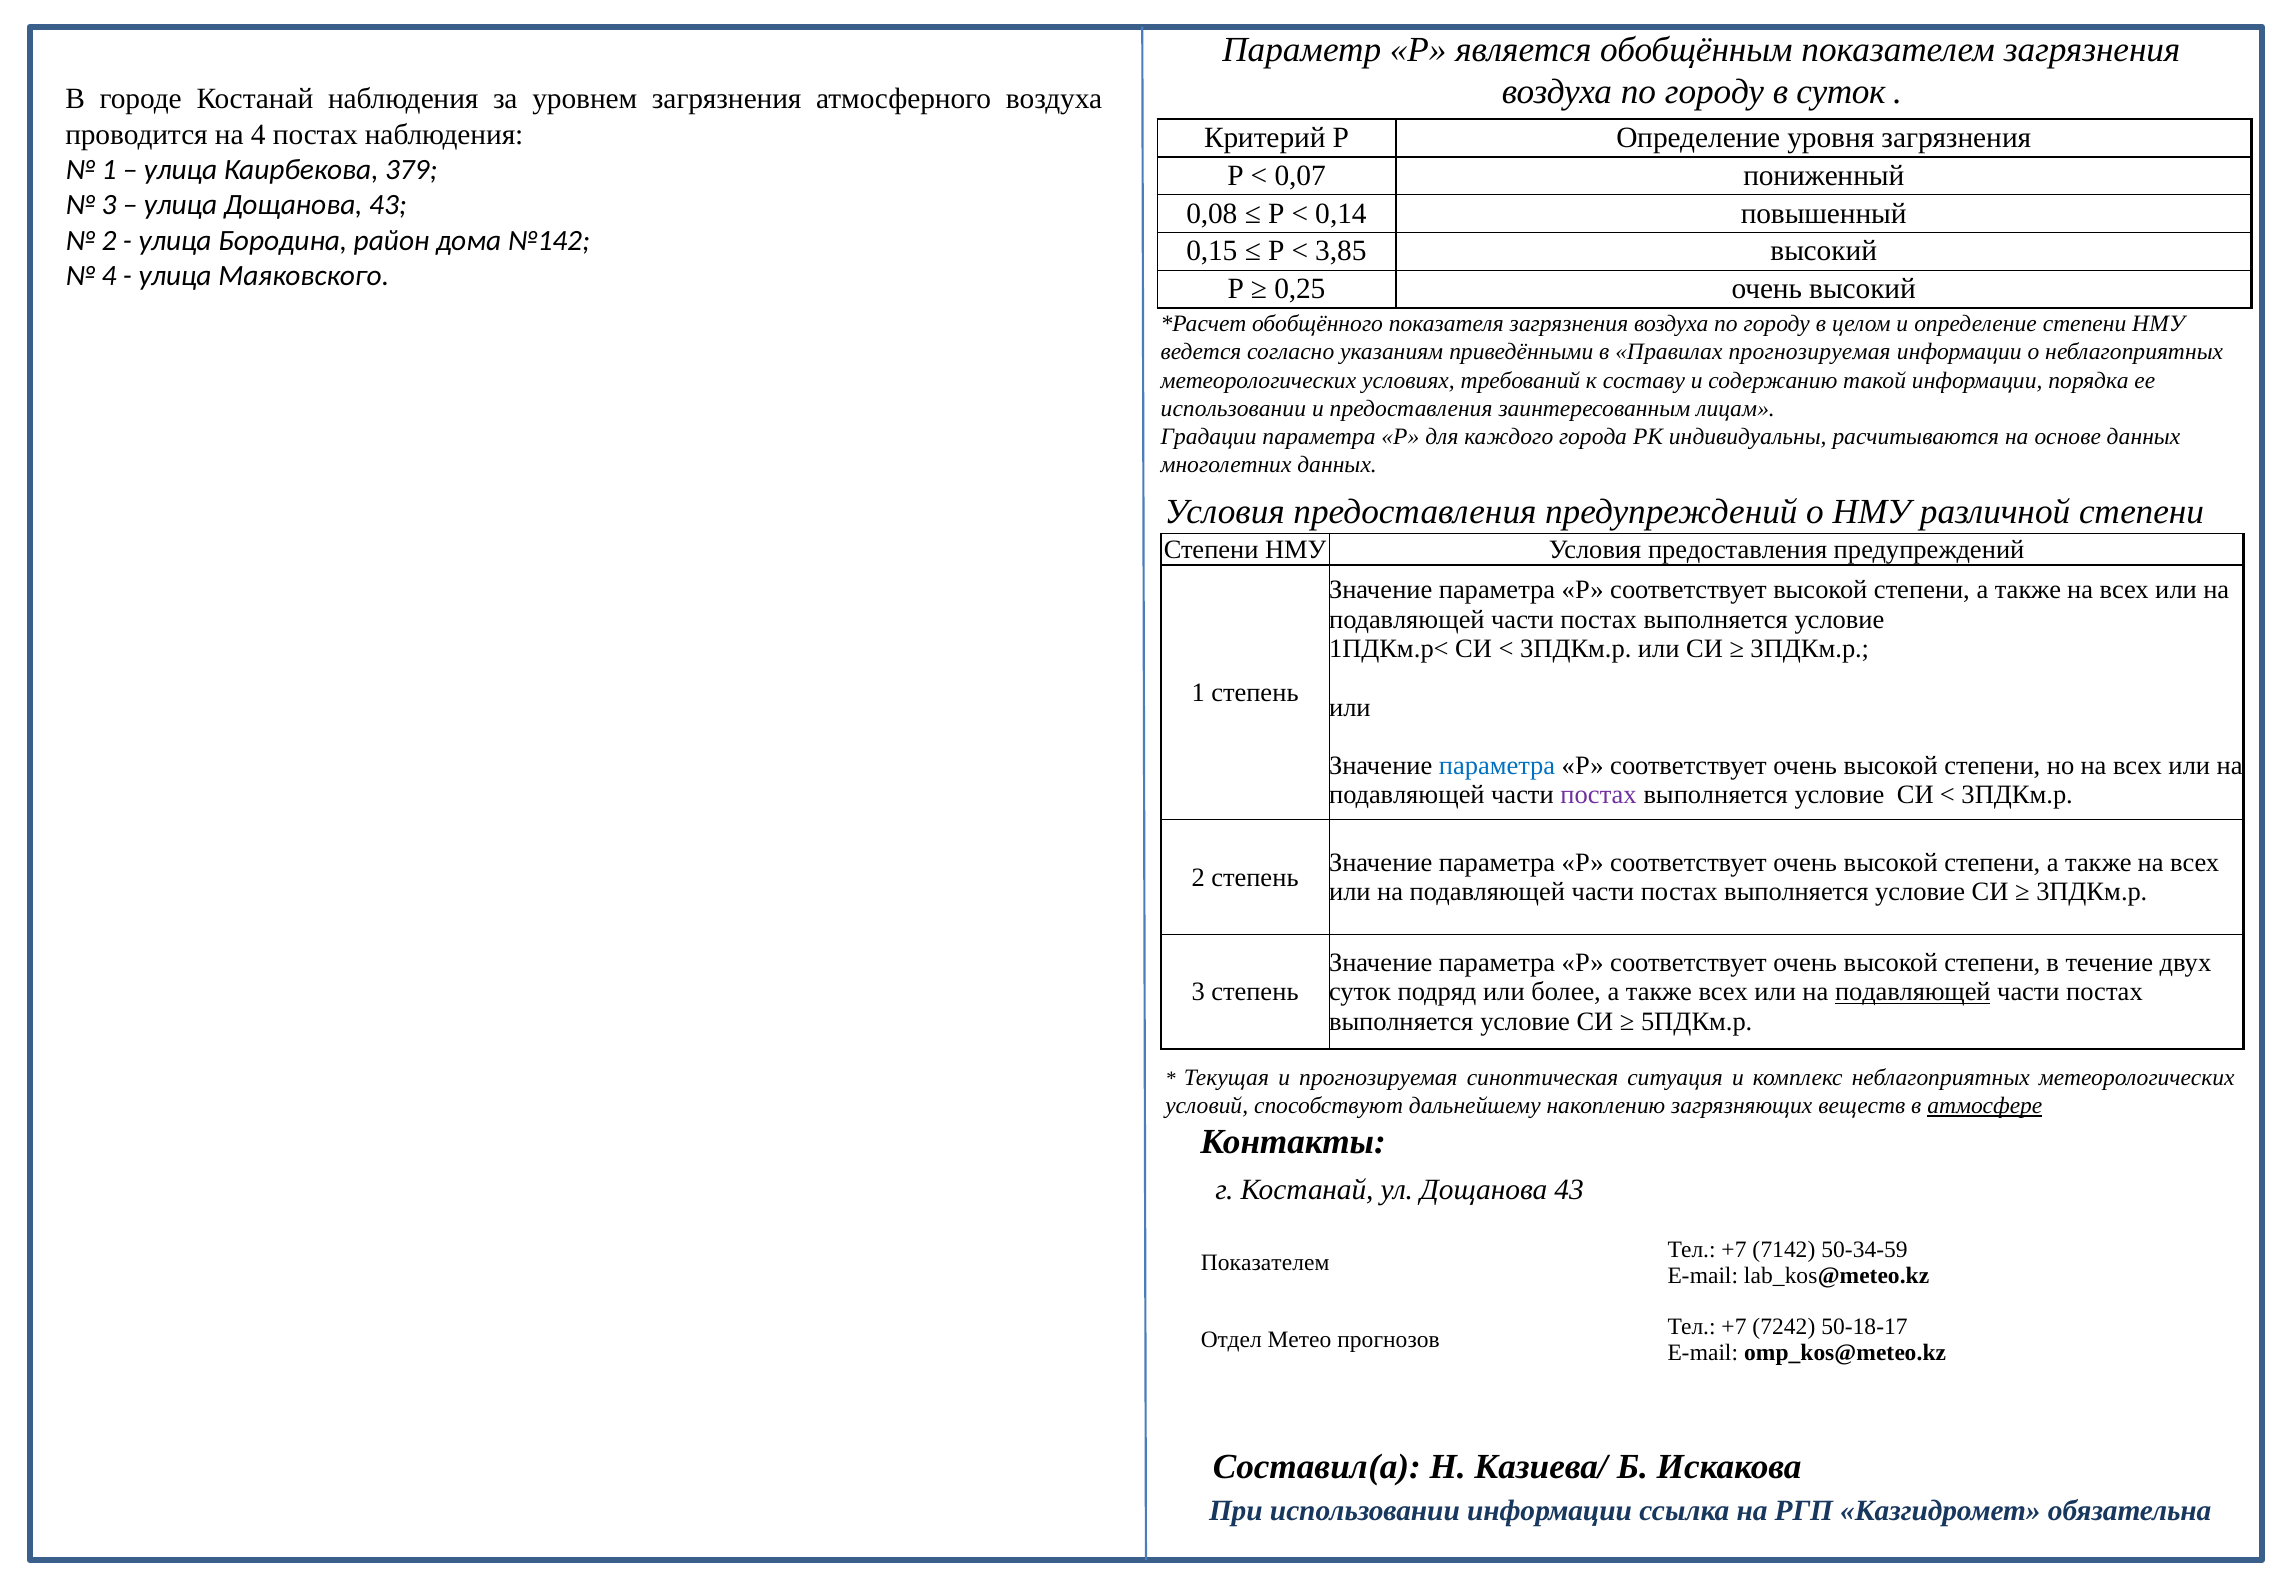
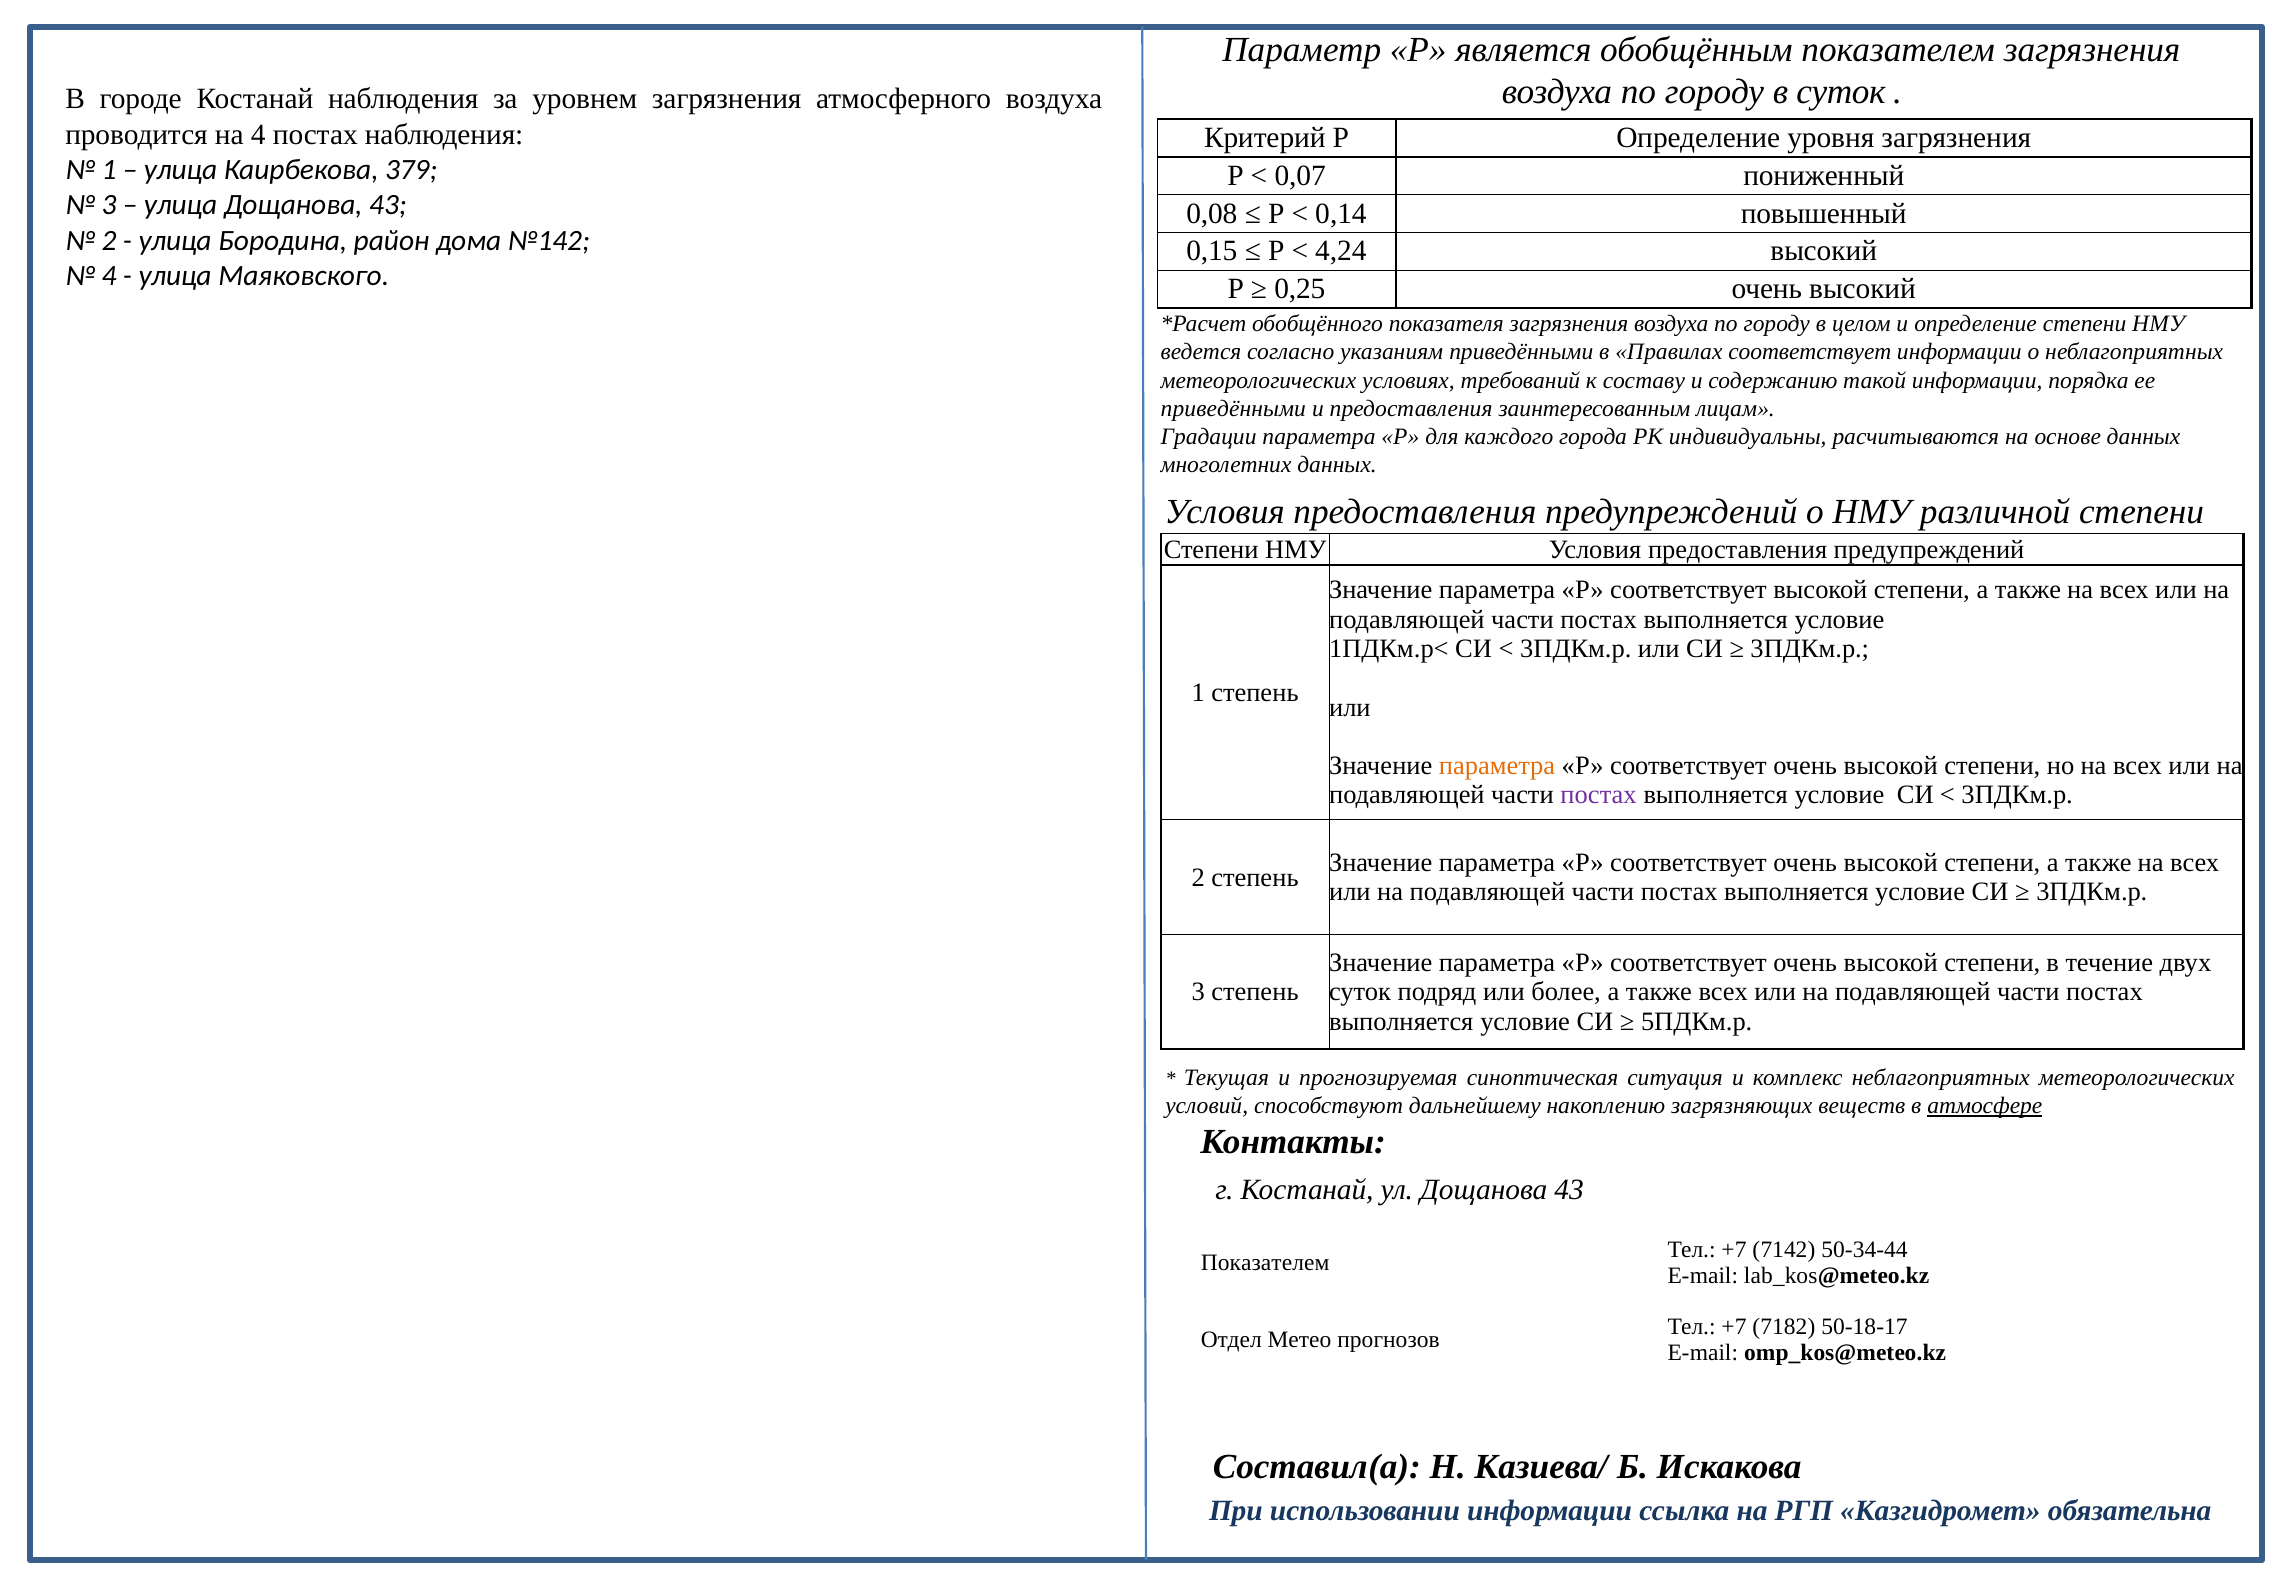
3,85: 3,85 -> 4,24 (1341, 251)
Правилах прогнозируемая: прогнозируемая -> соответствует (1810, 352)
использовании: использовании -> приведёнными (1233, 408)
параметра colour: blue -> orange (1497, 766)
подавляющей underline: present -> none (1913, 992)
50-34-59: 50-34-59 -> 50-34-44 (1865, 1249)
7242: 7242 -> 7182 (1784, 1327)
